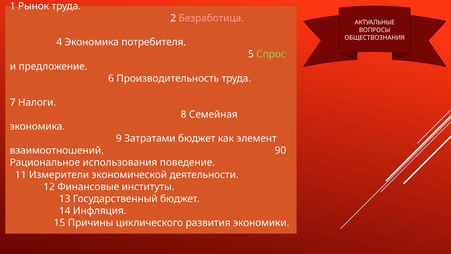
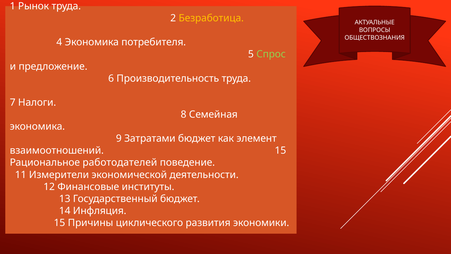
Безработица colour: pink -> yellow (211, 18)
взаимоотношений 90: 90 -> 15 (280, 150)
использования: использования -> работодателей (120, 162)
